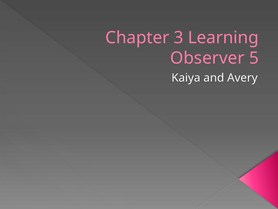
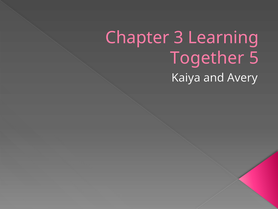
Observer: Observer -> Together (207, 58)
